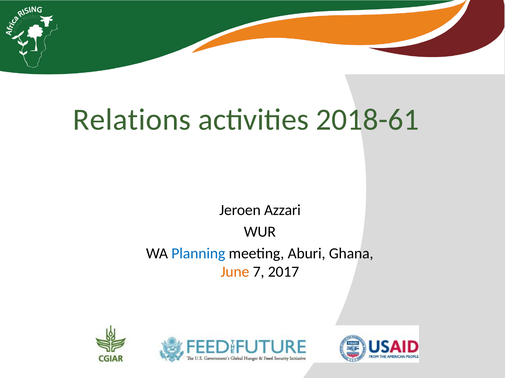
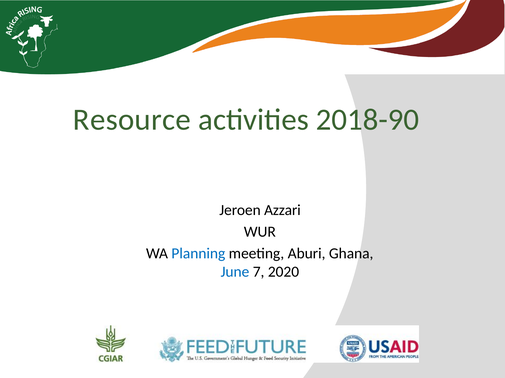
Relations: Relations -> Resource (132, 120)
2018-61: 2018-61 -> 2018-90 (367, 120)
June colour: orange -> blue (235, 272)
2017: 2017 -> 2020 (283, 272)
